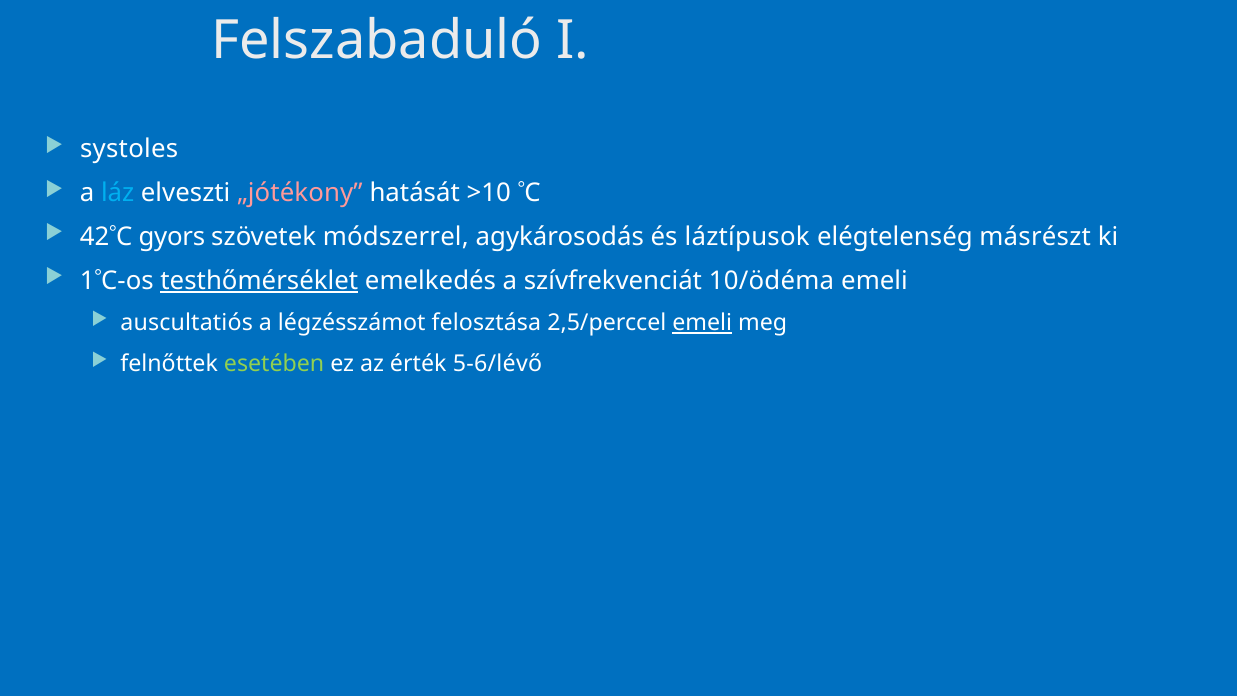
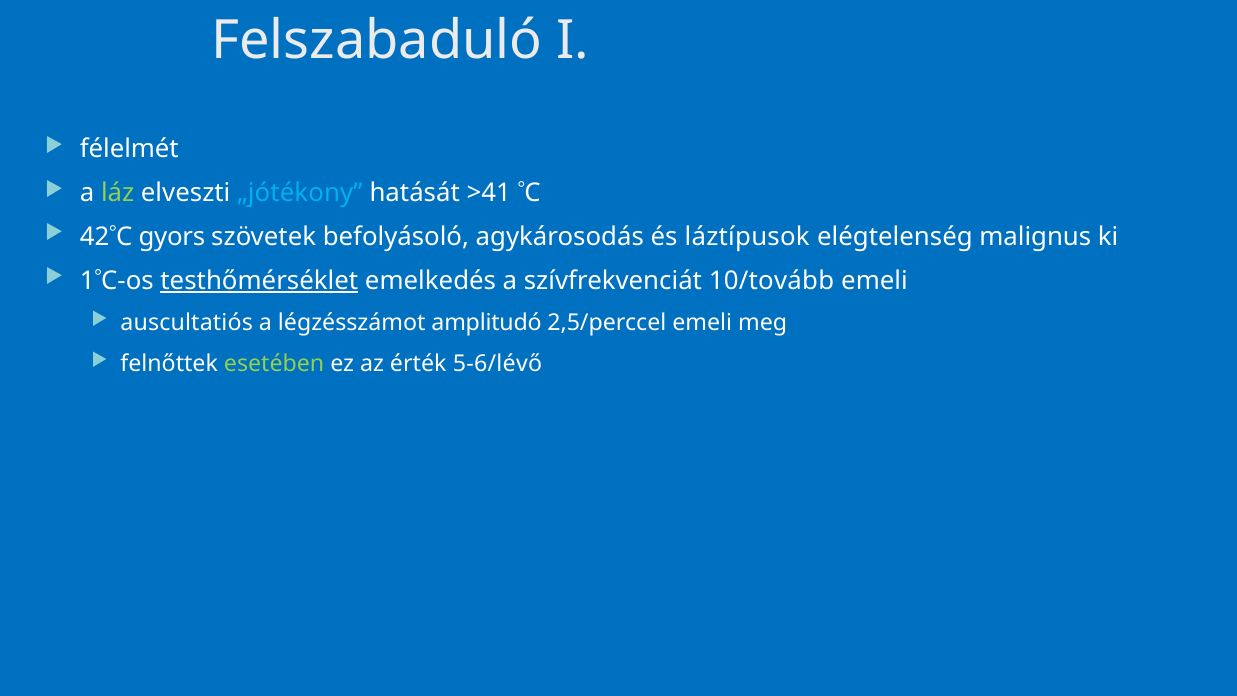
systoles: systoles -> félelmét (129, 149)
láz colour: light blue -> light green (118, 193)
„jótékony colour: pink -> light blue (300, 193)
>10: >10 -> >41 (489, 193)
módszerrel: módszerrel -> befolyásoló (396, 237)
másrészt: másrészt -> malignus (1035, 237)
10/ödéma: 10/ödéma -> 10/tovább (771, 281)
felosztása: felosztása -> amplitudó (487, 323)
emeli underline: present -> none (702, 323)
